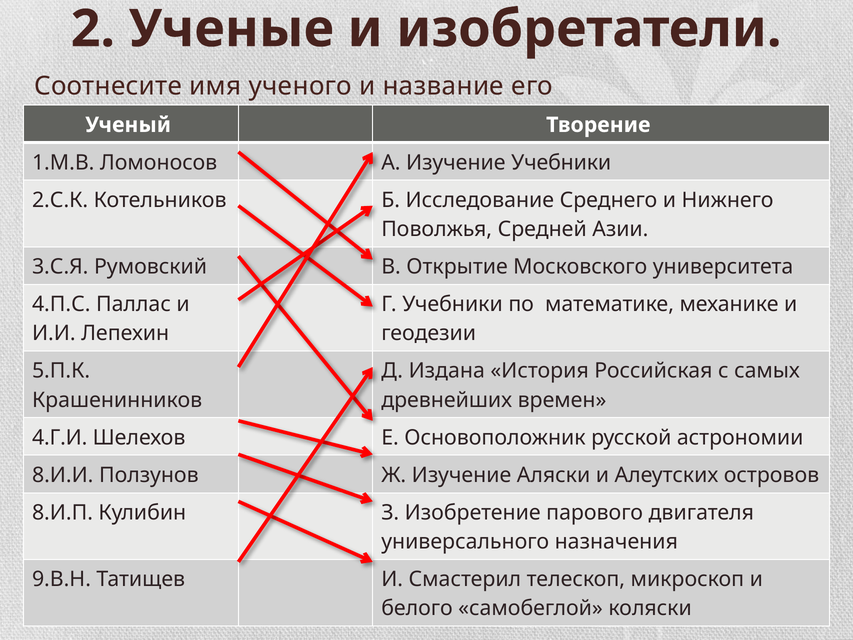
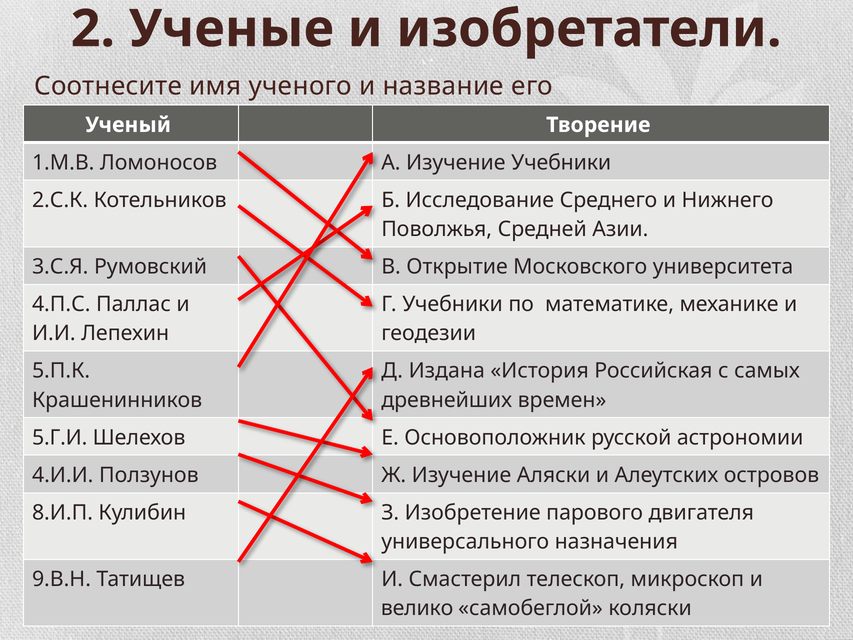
4.Г.И: 4.Г.И -> 5.Г.И (60, 437)
8.И.И: 8.И.И -> 4.И.И (63, 475)
белого: белого -> велико (417, 608)
